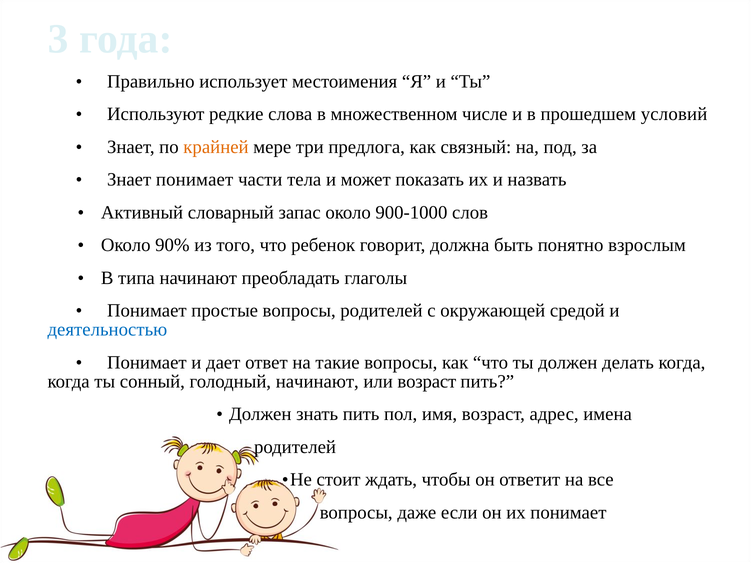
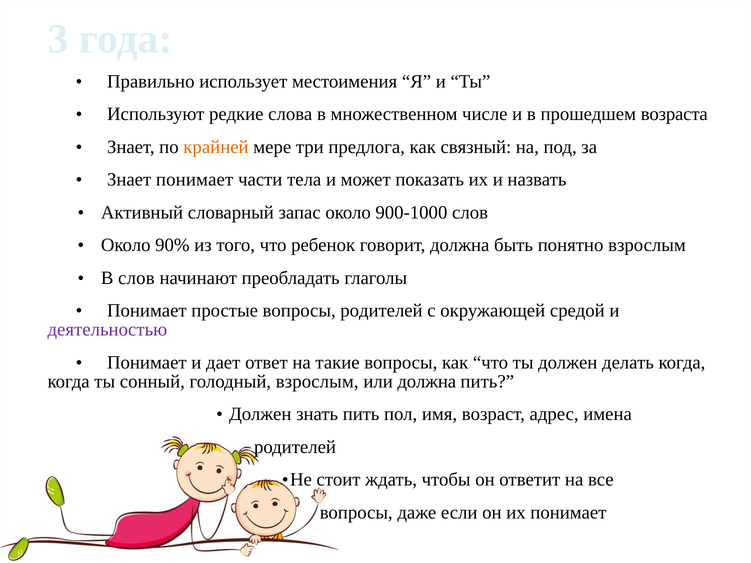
условий: условий -> возраста (674, 114)
В типа: типа -> слов (136, 278)
деятельностью colour: blue -> purple (107, 330)
голодный начинают: начинают -> взрослым (317, 382)
или возраст: возраст -> должна (427, 382)
